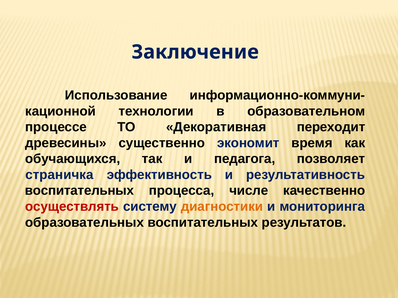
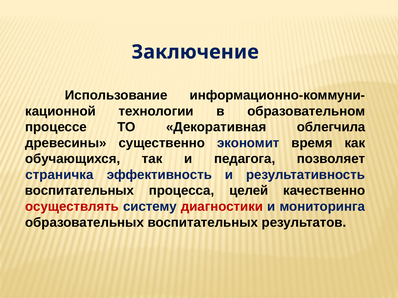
переходит: переходит -> облегчила (331, 127)
числе: числе -> целей (249, 191)
диагностики colour: orange -> red (222, 207)
